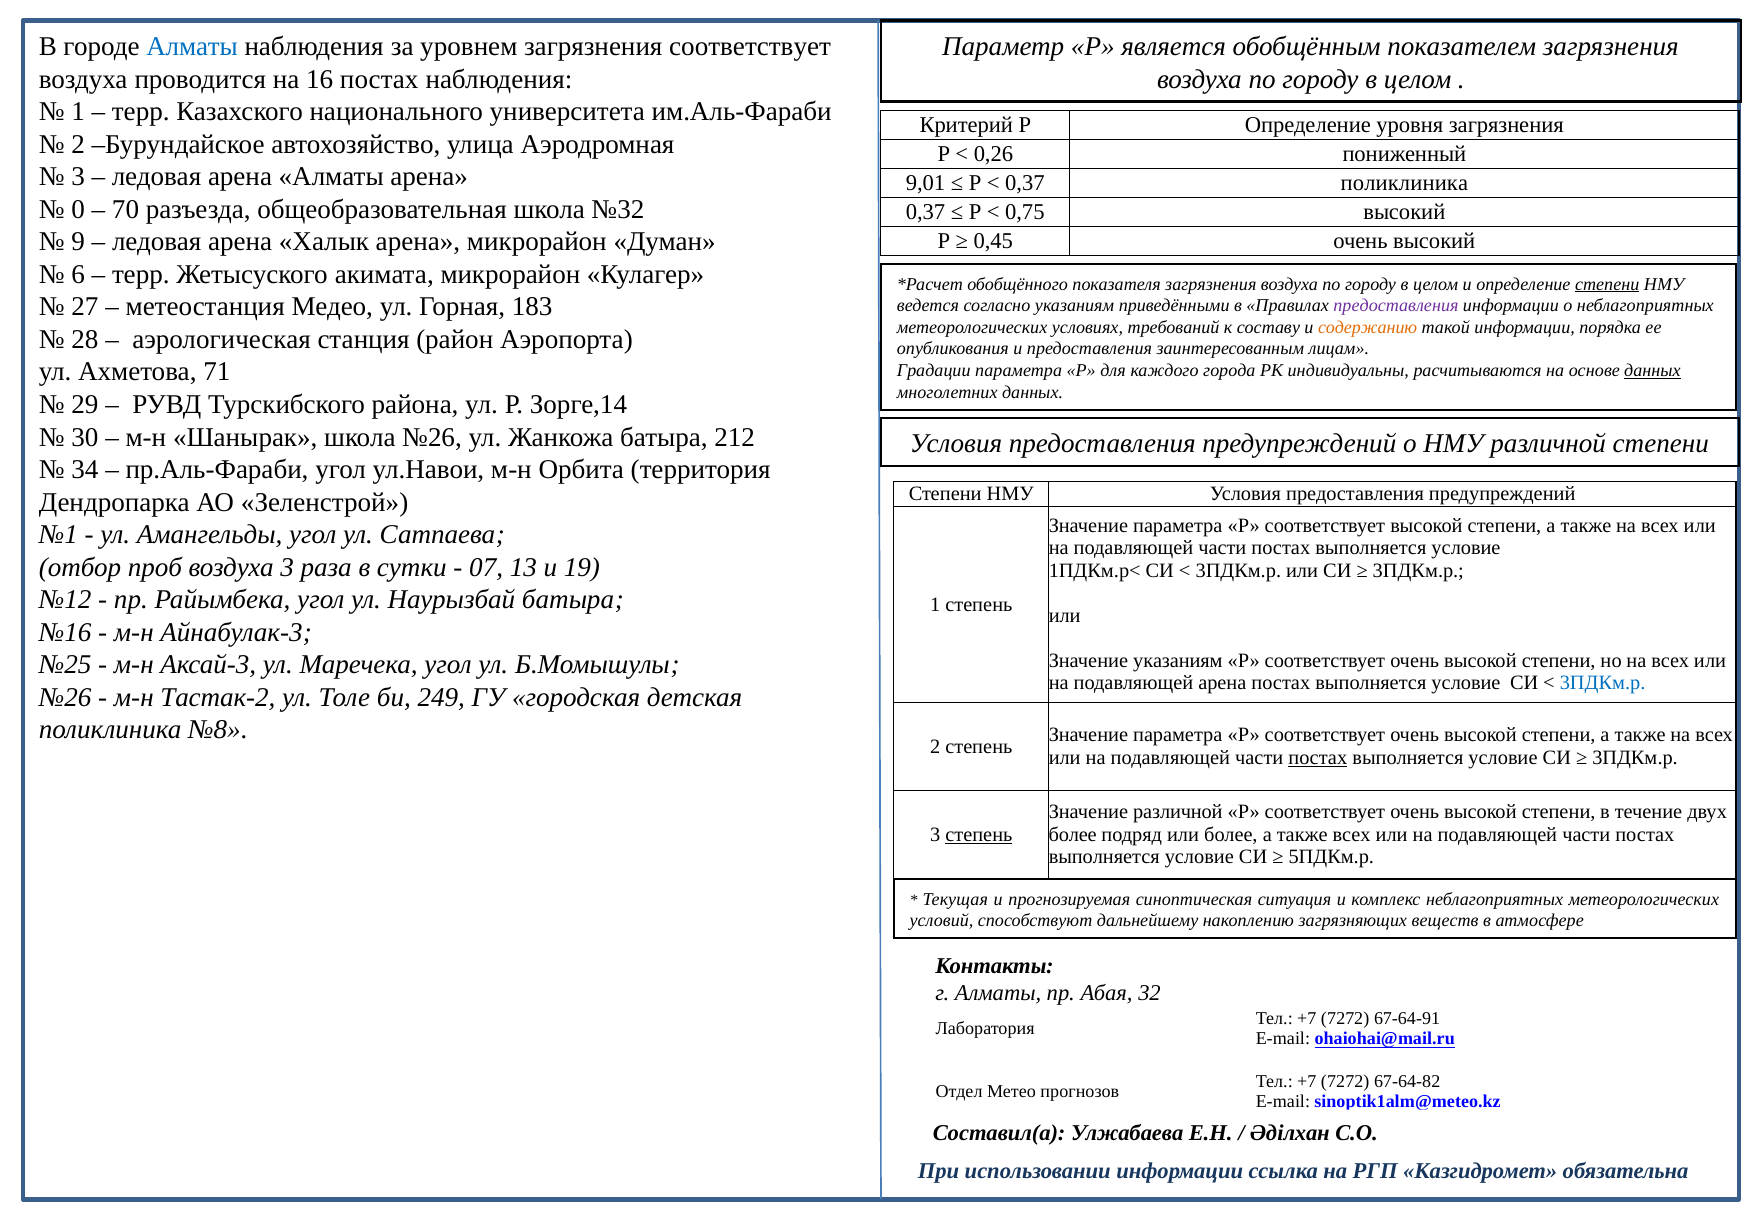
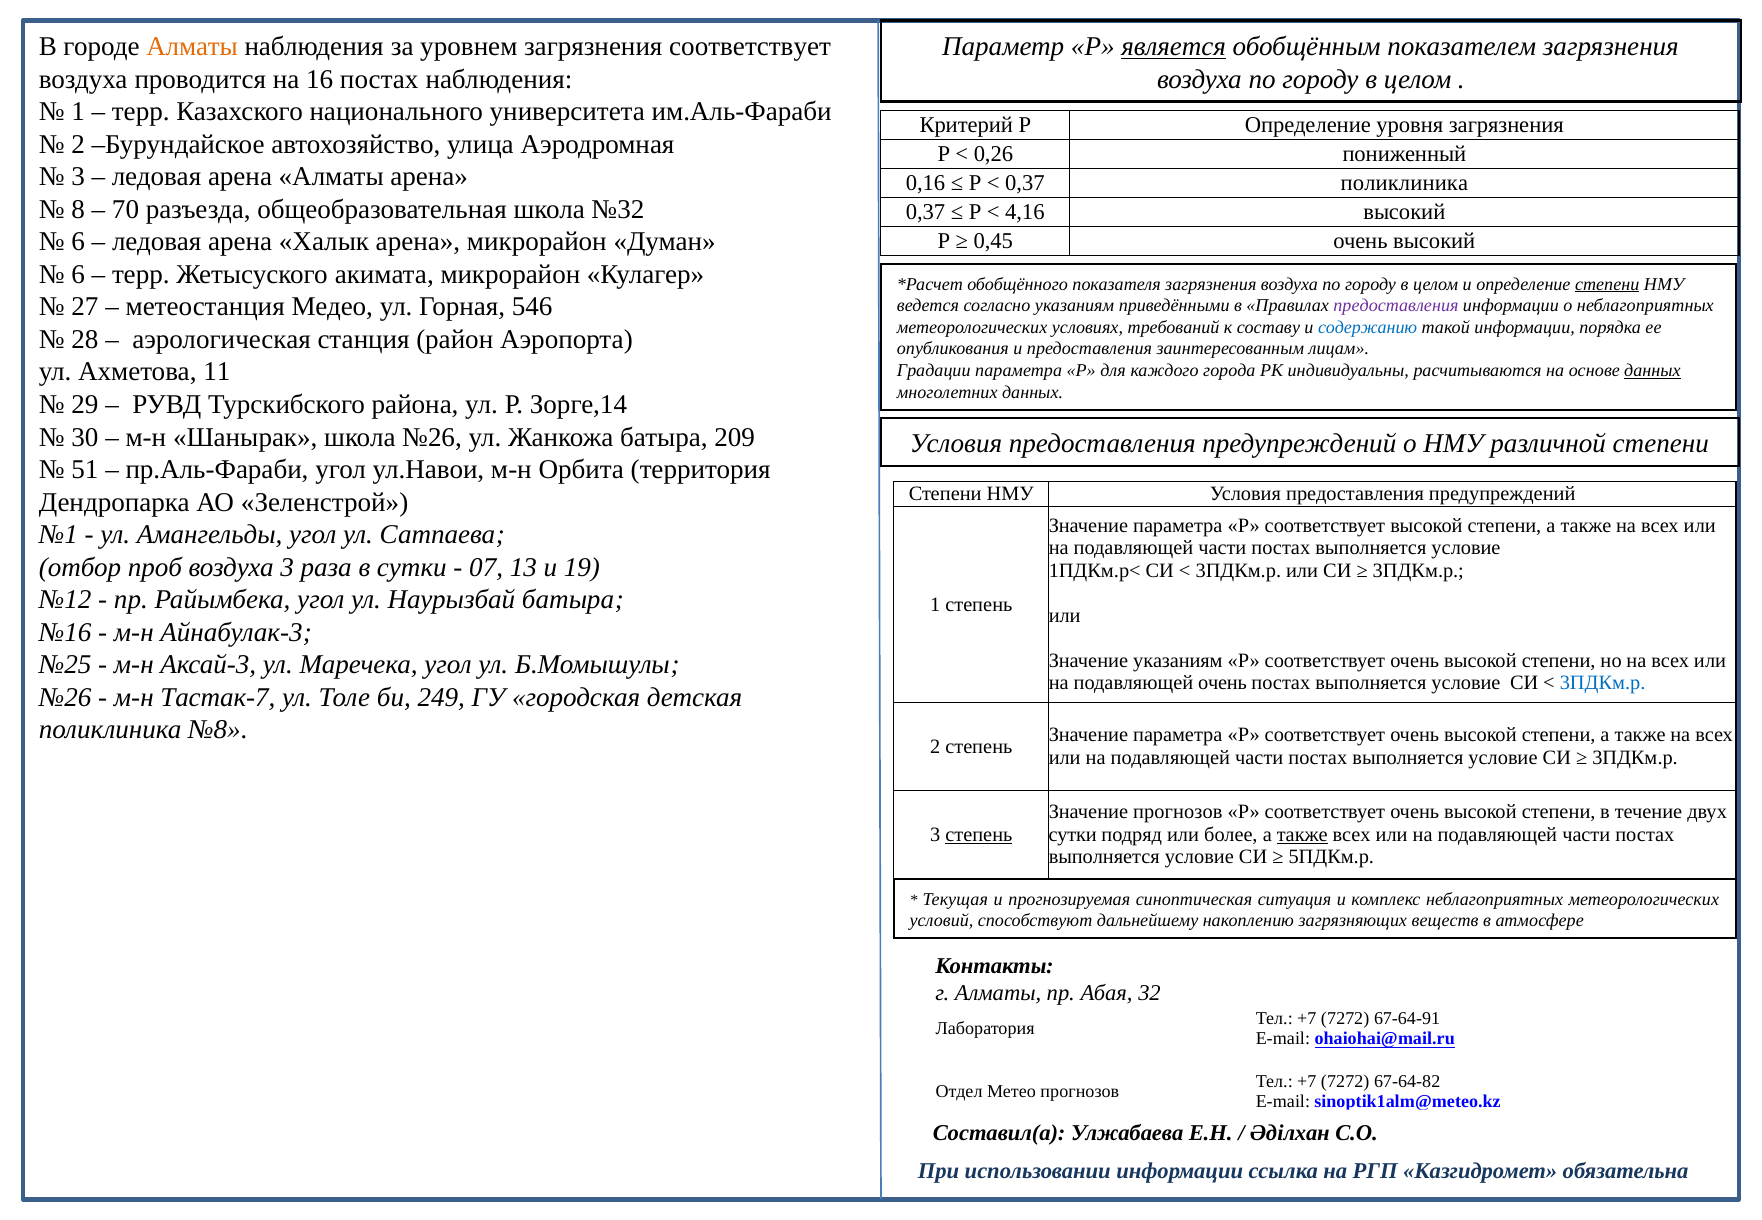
Алматы colour: blue -> orange (192, 47)
является underline: none -> present (1174, 47)
9,01: 9,01 -> 0,16 (926, 183)
0: 0 -> 8 (78, 209)
0,75: 0,75 -> 4,16 (1025, 212)
9: 9 -> 6 (78, 242)
183: 183 -> 546 (532, 307)
содержанию colour: orange -> blue (1368, 327)
71: 71 -> 11 (217, 372)
212: 212 -> 209 (735, 437)
34: 34 -> 51 (85, 470)
подавляющей арена: арена -> очень (1222, 683)
Тастак-2: Тастак-2 -> Тастак-7 (218, 697)
постах underline: present -> none (1318, 758)
Значение различной: различной -> прогнозов (1178, 812)
более: более -> сутки (1073, 834)
также underline: none -> present (1302, 834)
